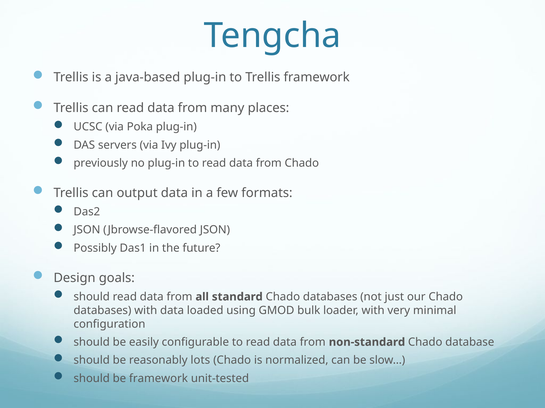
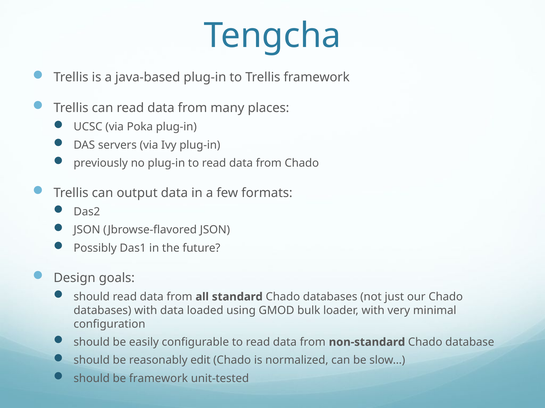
lots: lots -> edit (200, 361)
